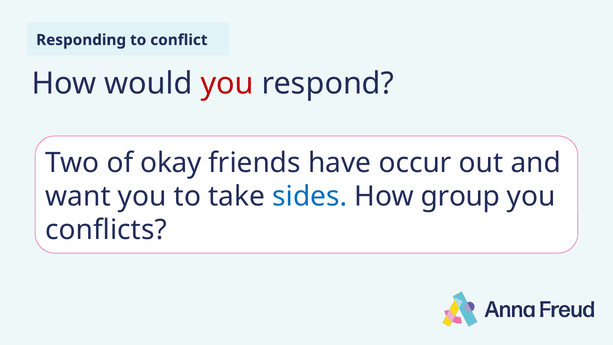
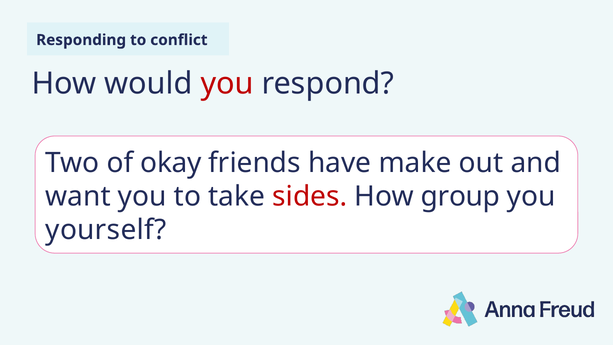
occur: occur -> make (415, 163)
sides colour: blue -> red (310, 196)
conflicts: conflicts -> yourself (106, 230)
